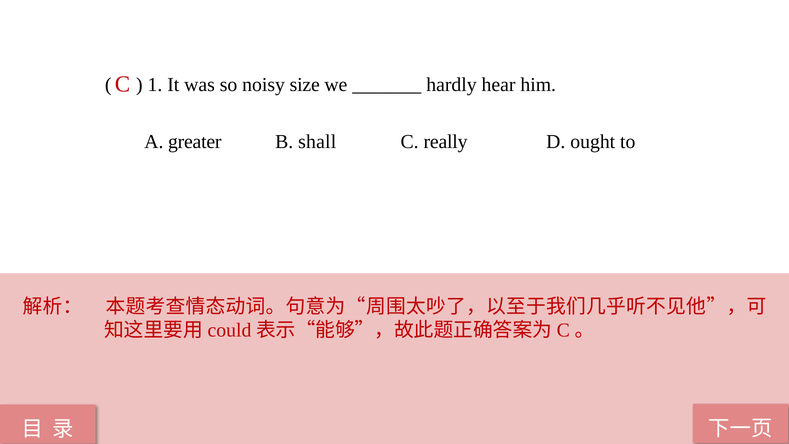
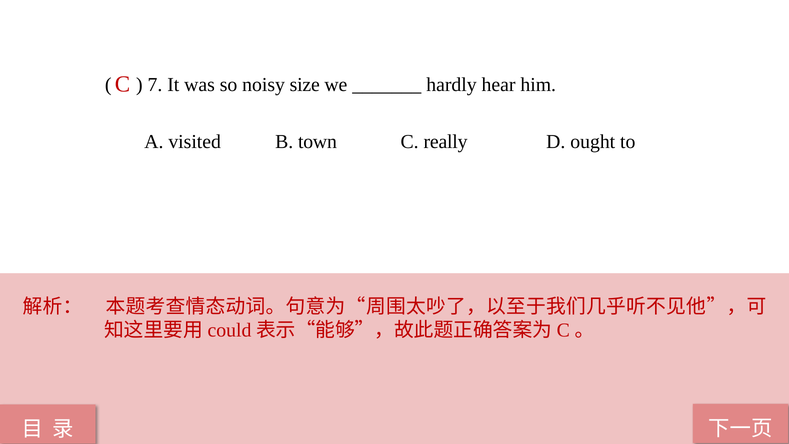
1: 1 -> 7 (155, 85)
greater: greater -> visited (195, 142)
shall: shall -> town (317, 142)
